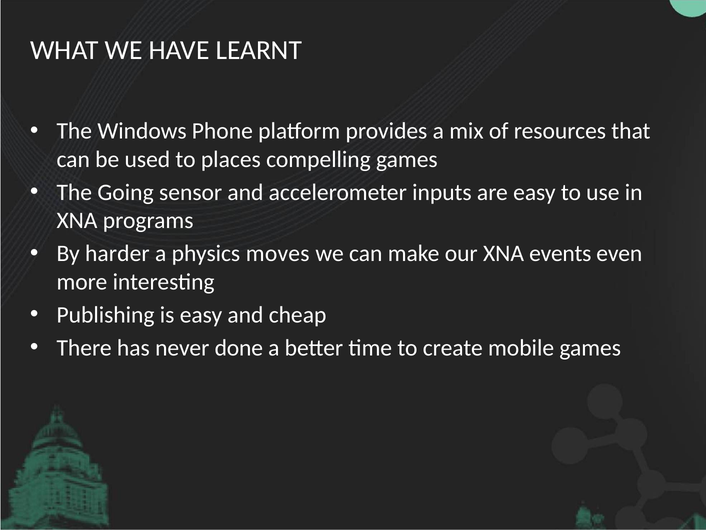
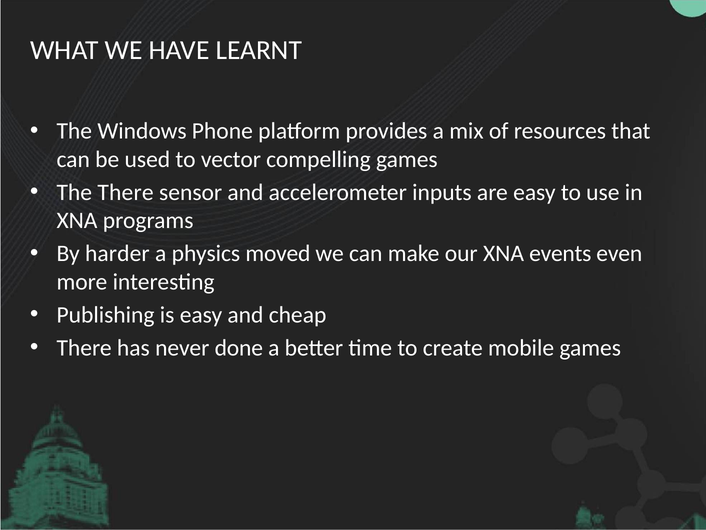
places: places -> vector (231, 159)
The Going: Going -> There (125, 192)
moves: moves -> moved (278, 253)
